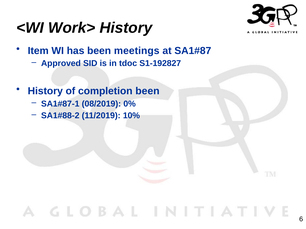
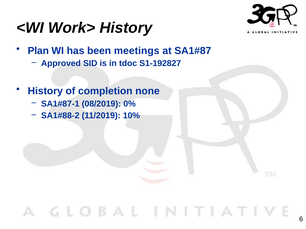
Item: Item -> Plan (38, 51)
completion been: been -> none (148, 91)
